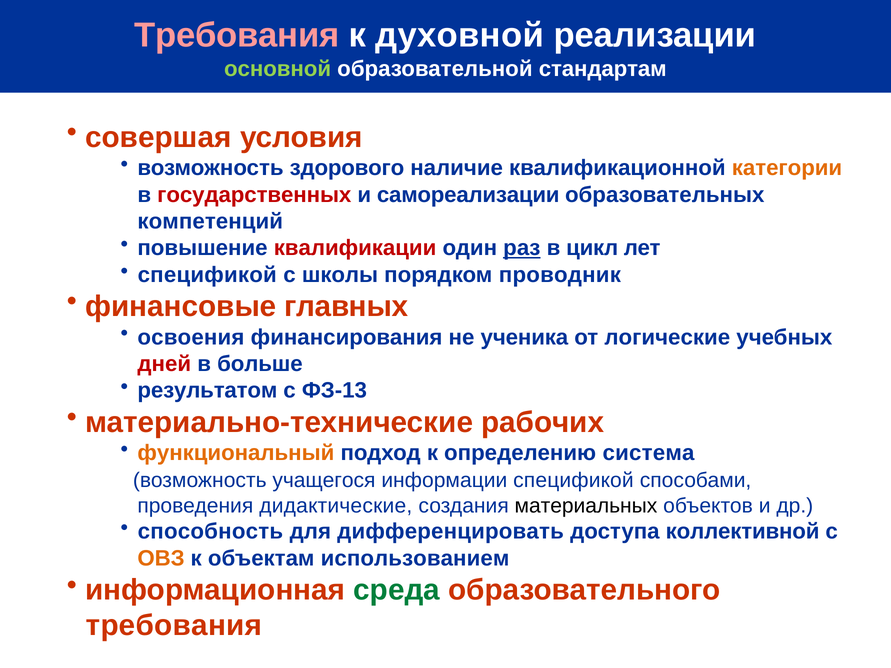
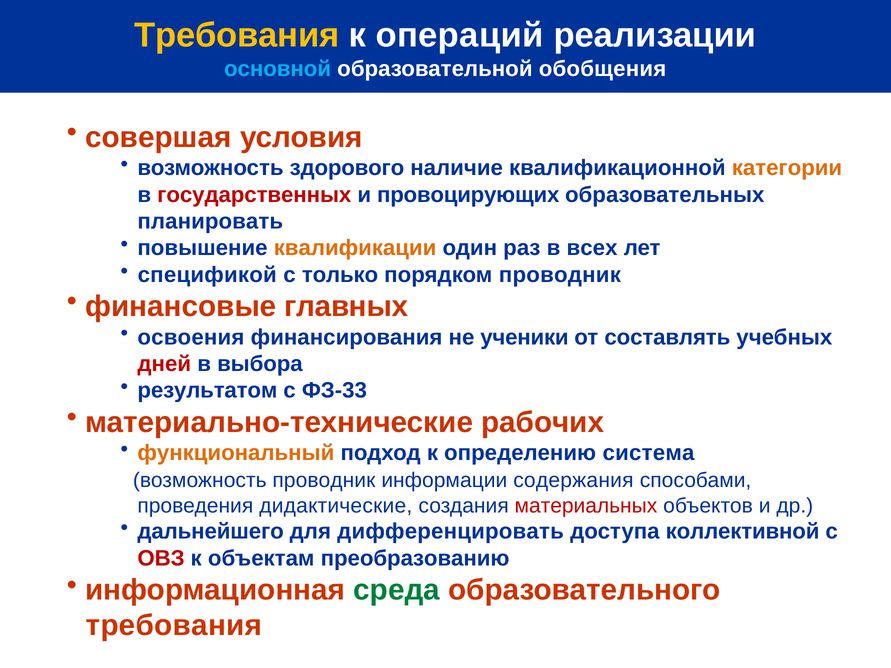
Требования colour: pink -> yellow (237, 35)
духовной: духовной -> операций (460, 35)
основной colour: light green -> light blue (278, 69)
стандартам: стандартам -> обобщения (603, 69)
самореализации: самореализации -> провоцирующих (468, 195)
компетенций: компетенций -> планировать (210, 221)
квалификации colour: red -> orange (355, 248)
раз underline: present -> none (522, 248)
цикл: цикл -> всех (592, 248)
школы: школы -> только (340, 275)
ученика: ученика -> ученики (524, 337)
логические: логические -> составлять (667, 337)
больше: больше -> выбора (260, 364)
ФЗ-13: ФЗ-13 -> ФЗ-33 (334, 391)
возможность учащегося: учащегося -> проводник (324, 480)
информации спецификой: спецификой -> содержания (573, 480)
материальных colour: black -> red (586, 506)
способность: способность -> дальнейшего (211, 532)
ОВЗ colour: orange -> red (161, 559)
использованием: использованием -> преобразованию (415, 559)
